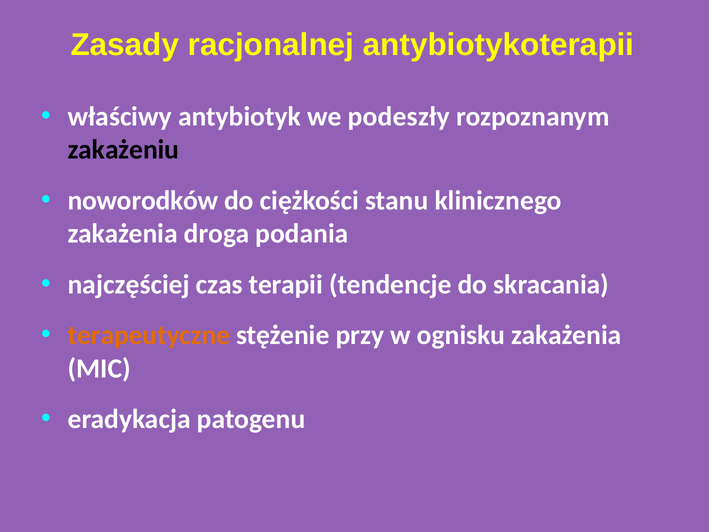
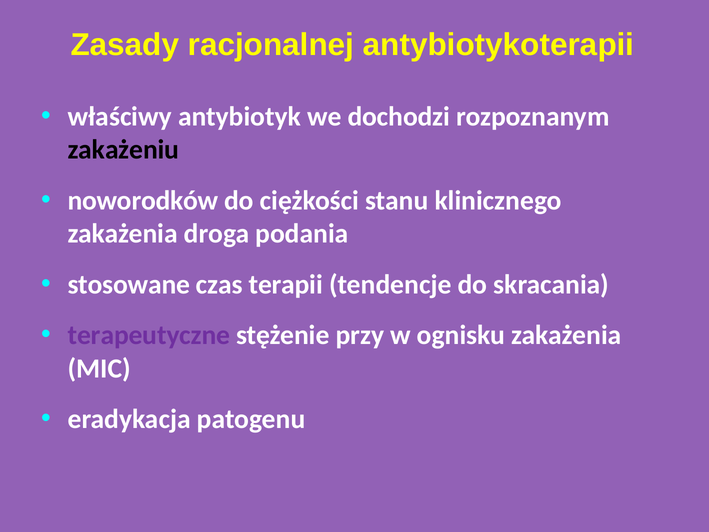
podeszły: podeszły -> dochodzi (399, 116)
najczęściej: najczęściej -> stosowane (129, 284)
terapeutyczne colour: orange -> purple (149, 335)
